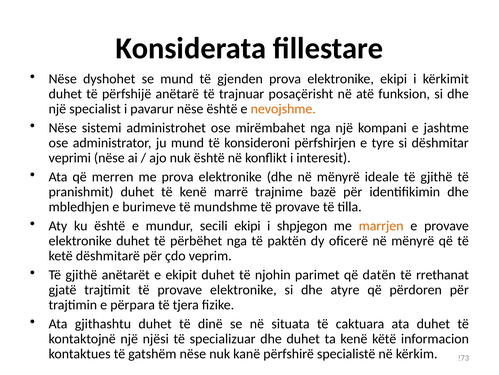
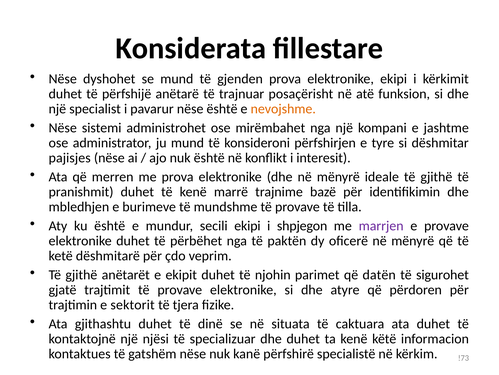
veprimi: veprimi -> pajisjes (70, 158)
marrjen colour: orange -> purple (381, 225)
rrethanat: rrethanat -> sigurohet (442, 274)
përpara: përpara -> sektorit (133, 304)
